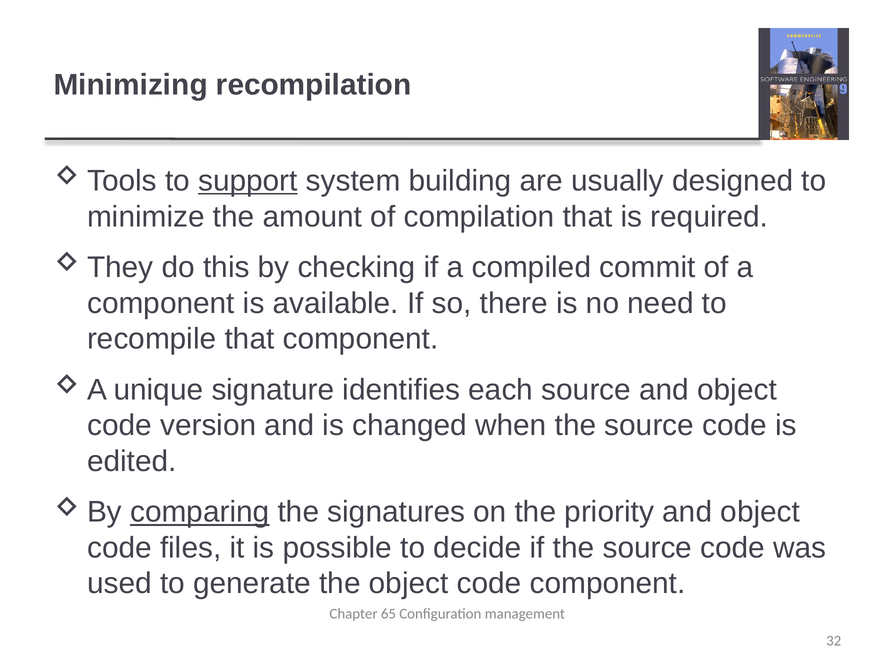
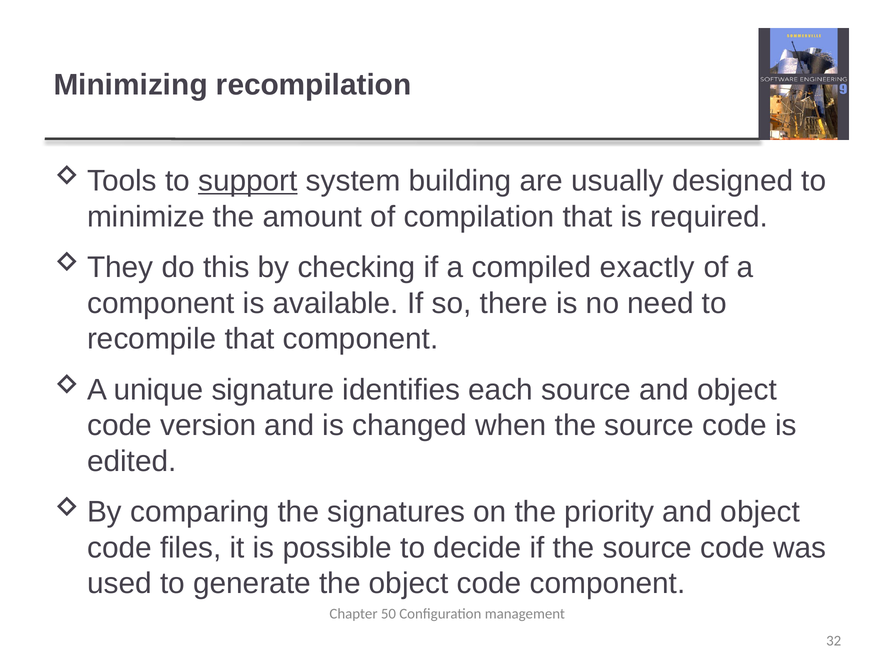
commit: commit -> exactly (647, 268)
comparing underline: present -> none (200, 512)
65: 65 -> 50 (388, 614)
